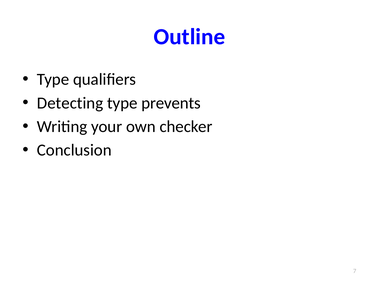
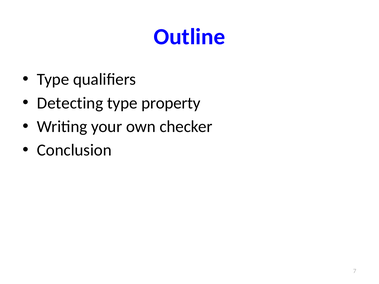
prevents: prevents -> property (171, 103)
